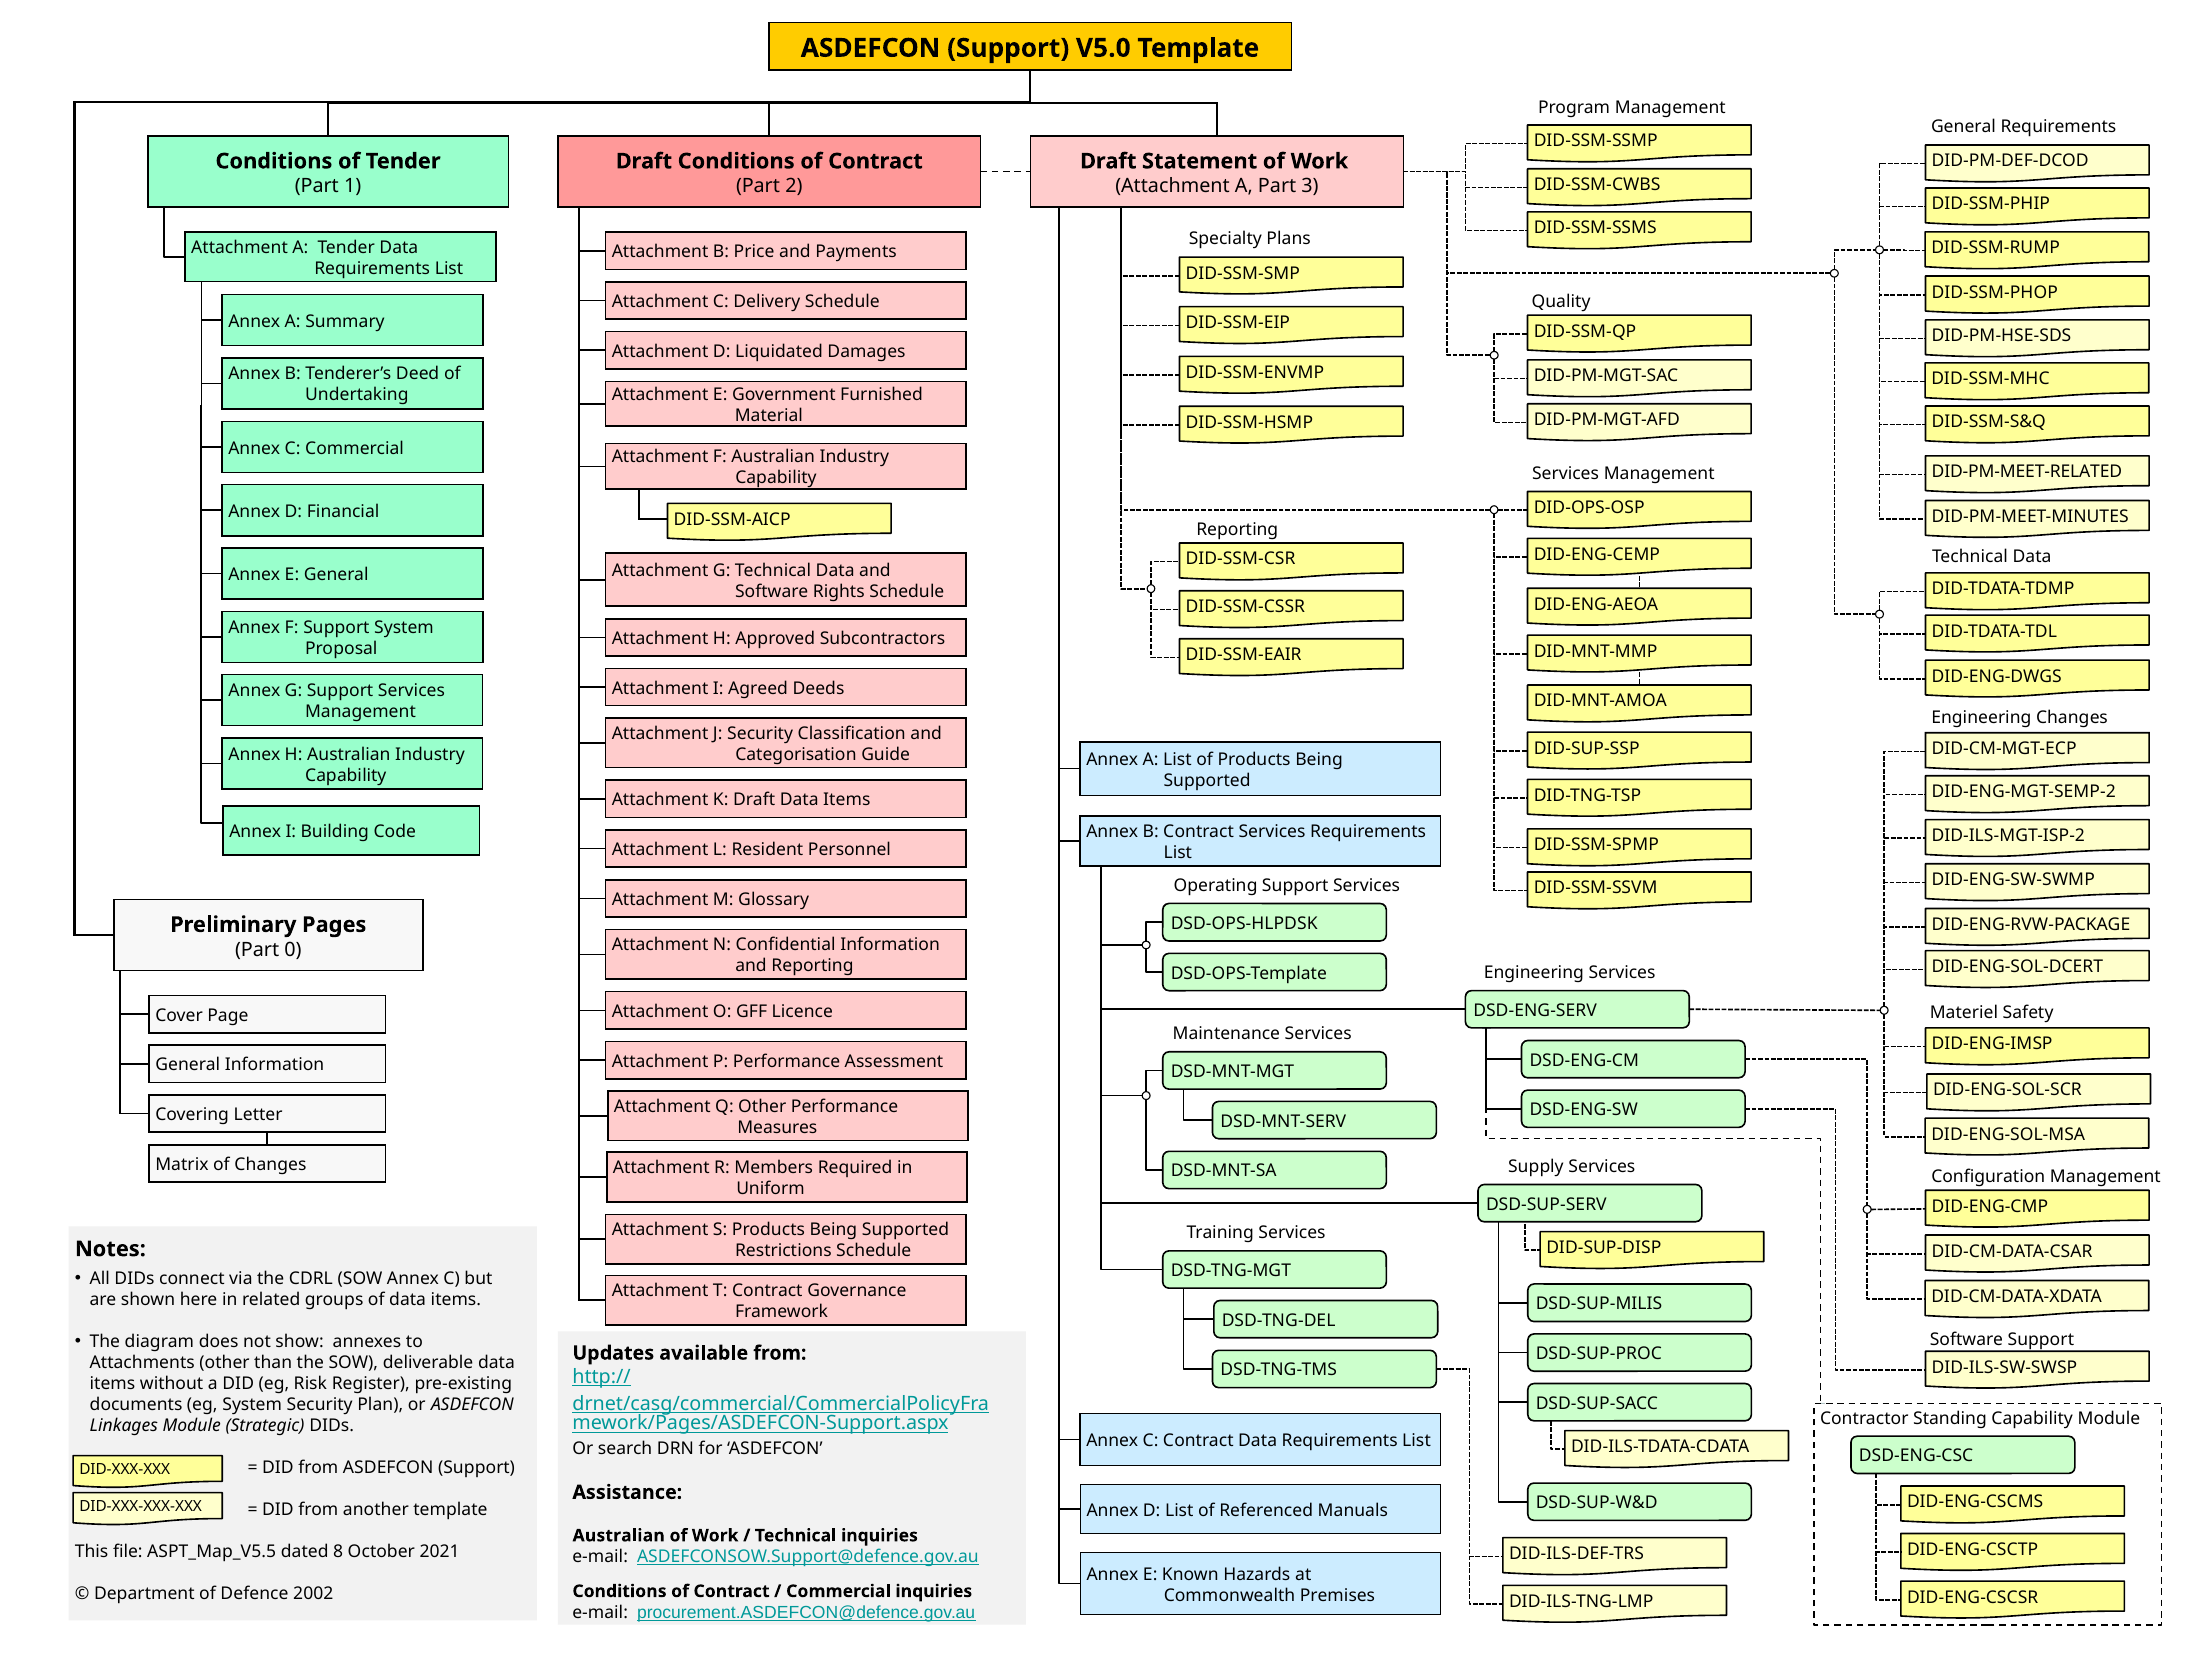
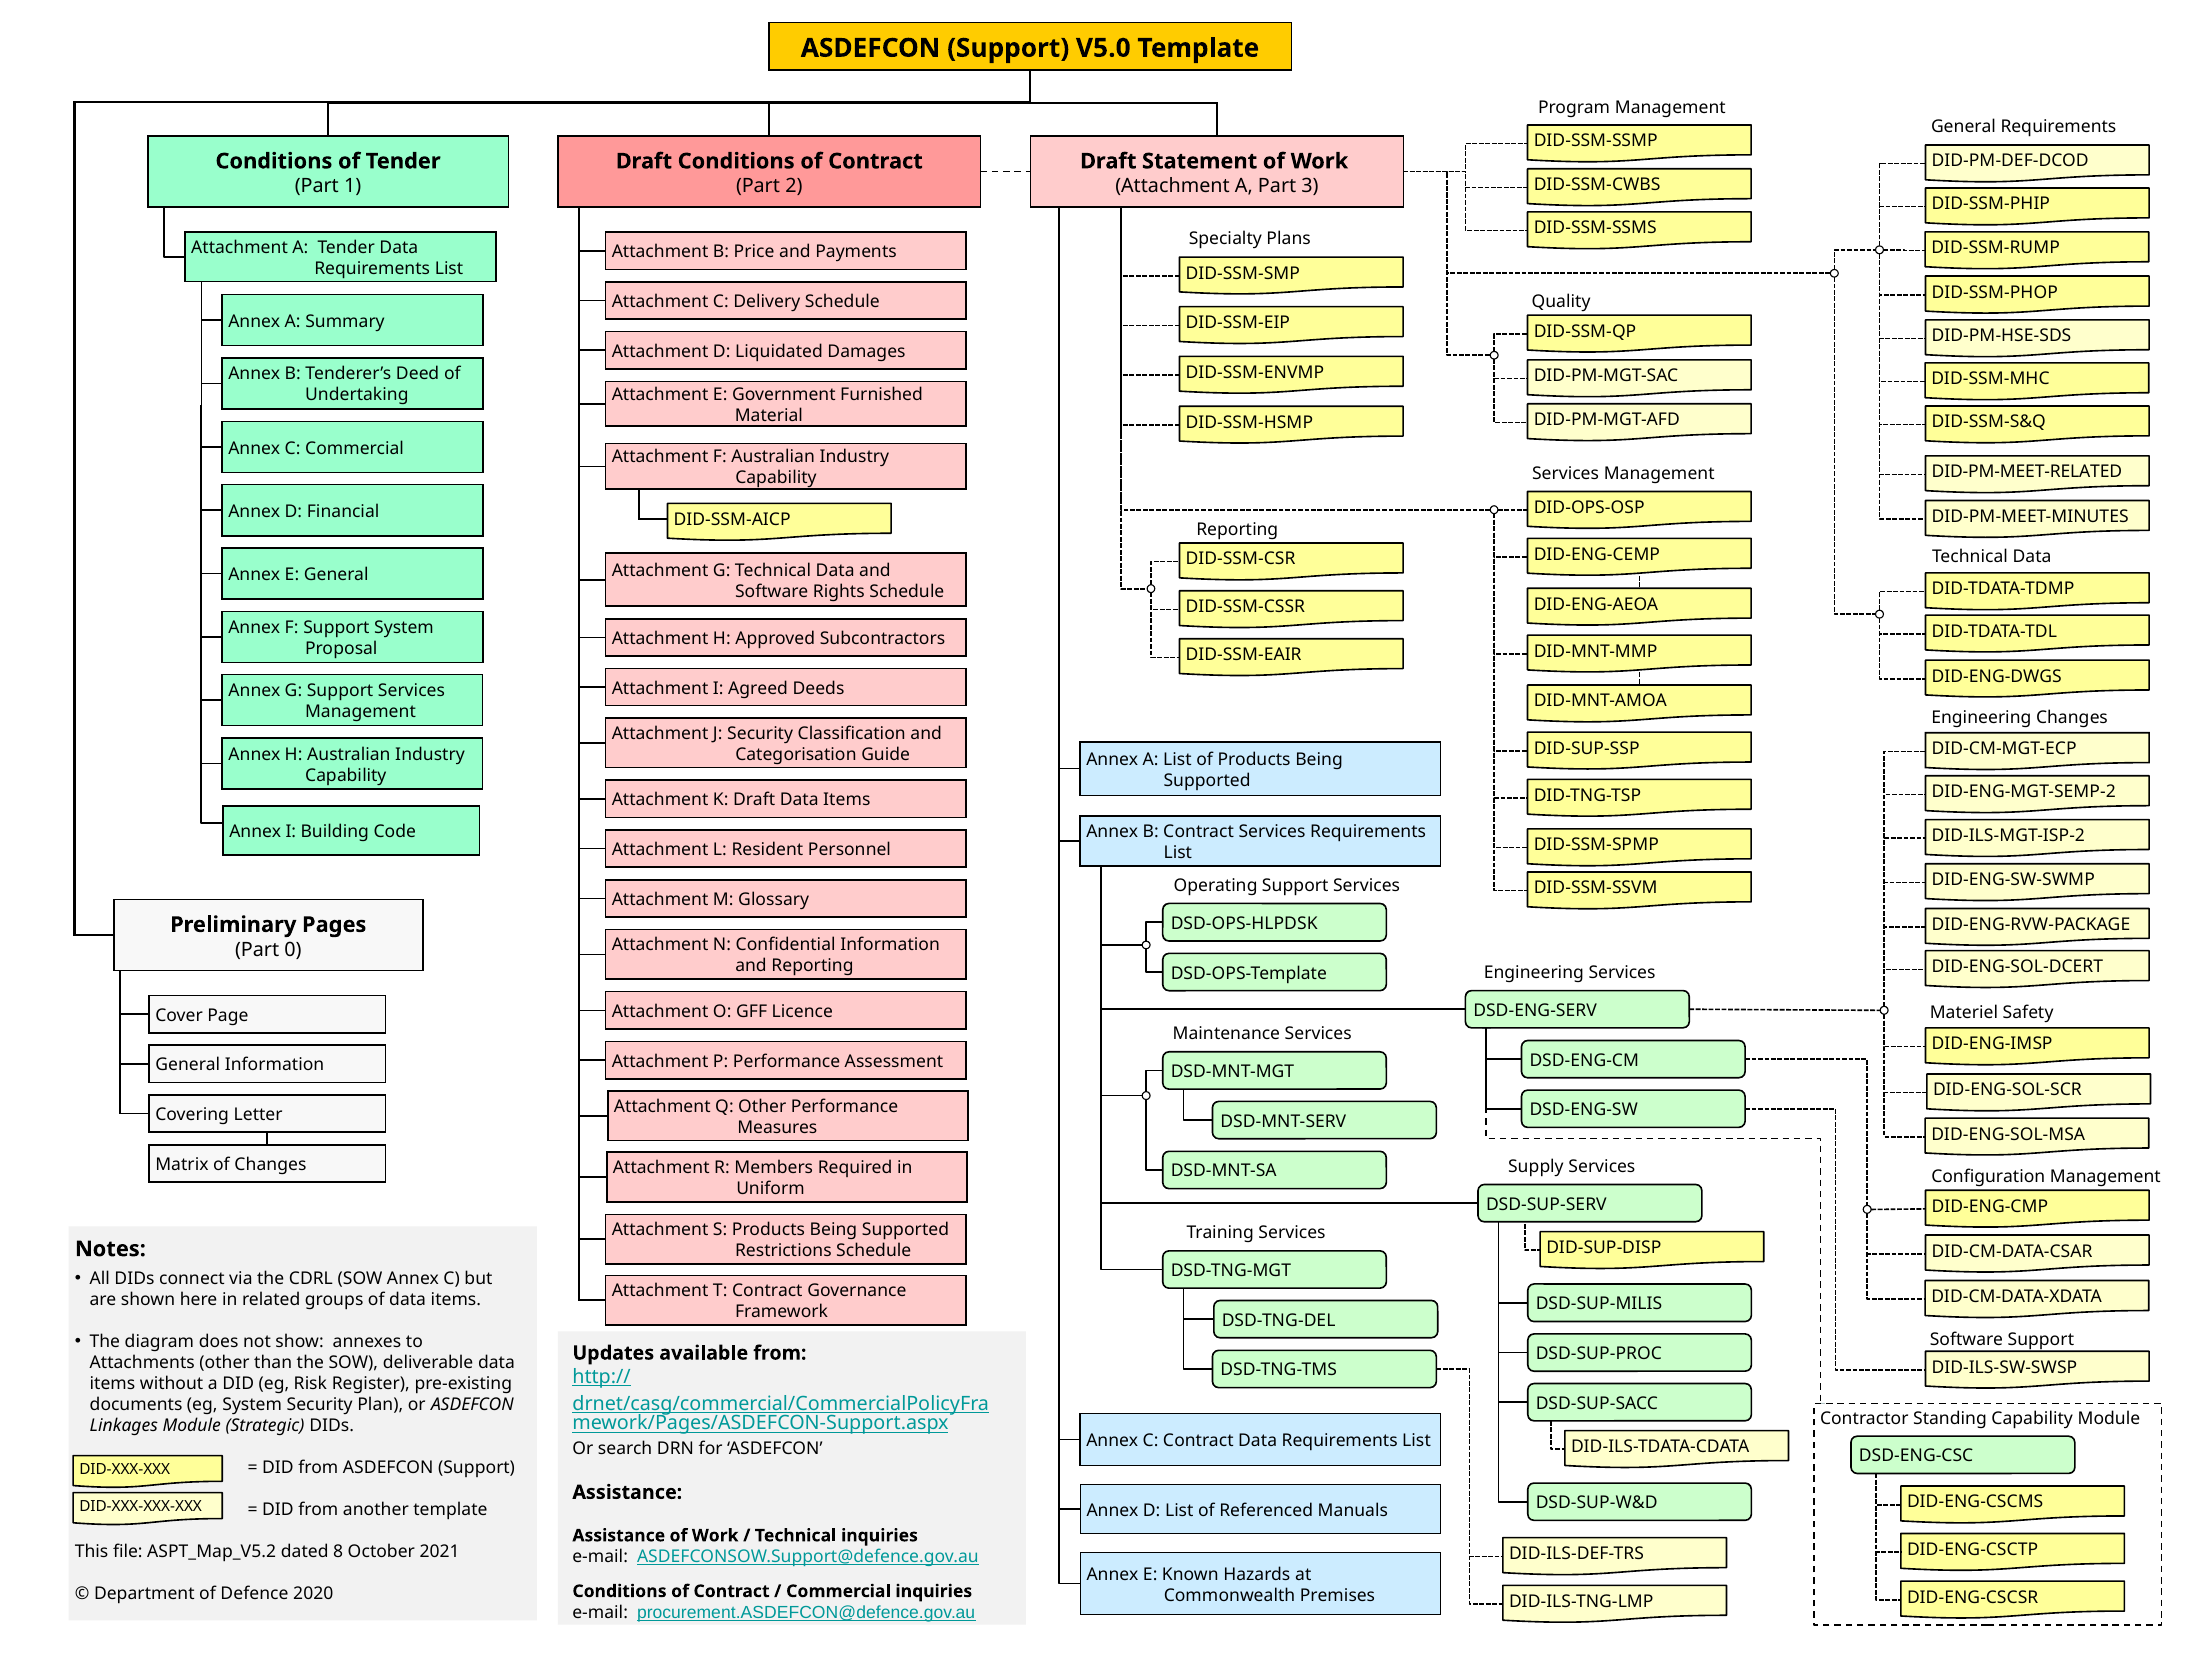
Australian: Australian -> Assistance (619, 1535)
ASPT_Map_V5.5: ASPT_Map_V5.5 -> ASPT_Map_V5.2 (212, 1552)
2002: 2002 -> 2020 (313, 1594)
